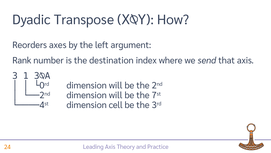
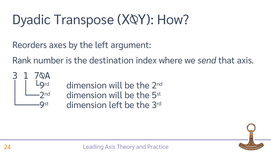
3⍉A: 3⍉A -> 7⍉A (42, 76)
0: 0 -> 9 (42, 85)
7: 7 -> 5 (154, 95)
4: 4 -> 9 (42, 105)
dimension cell: cell -> left (116, 105)
